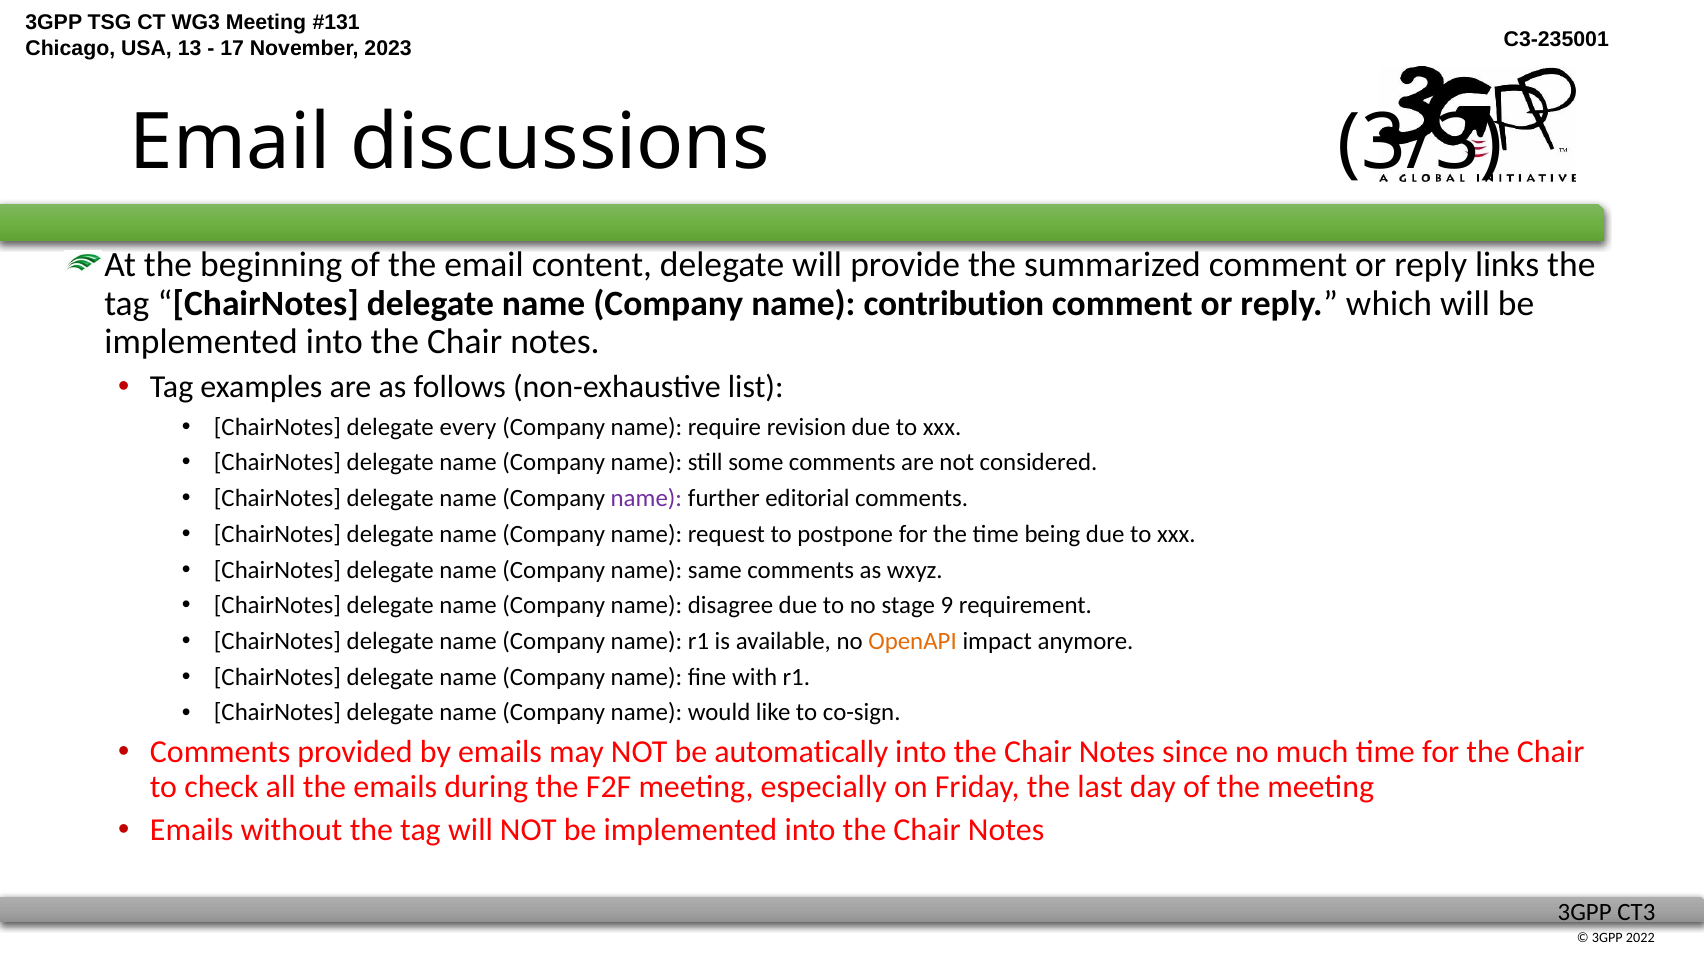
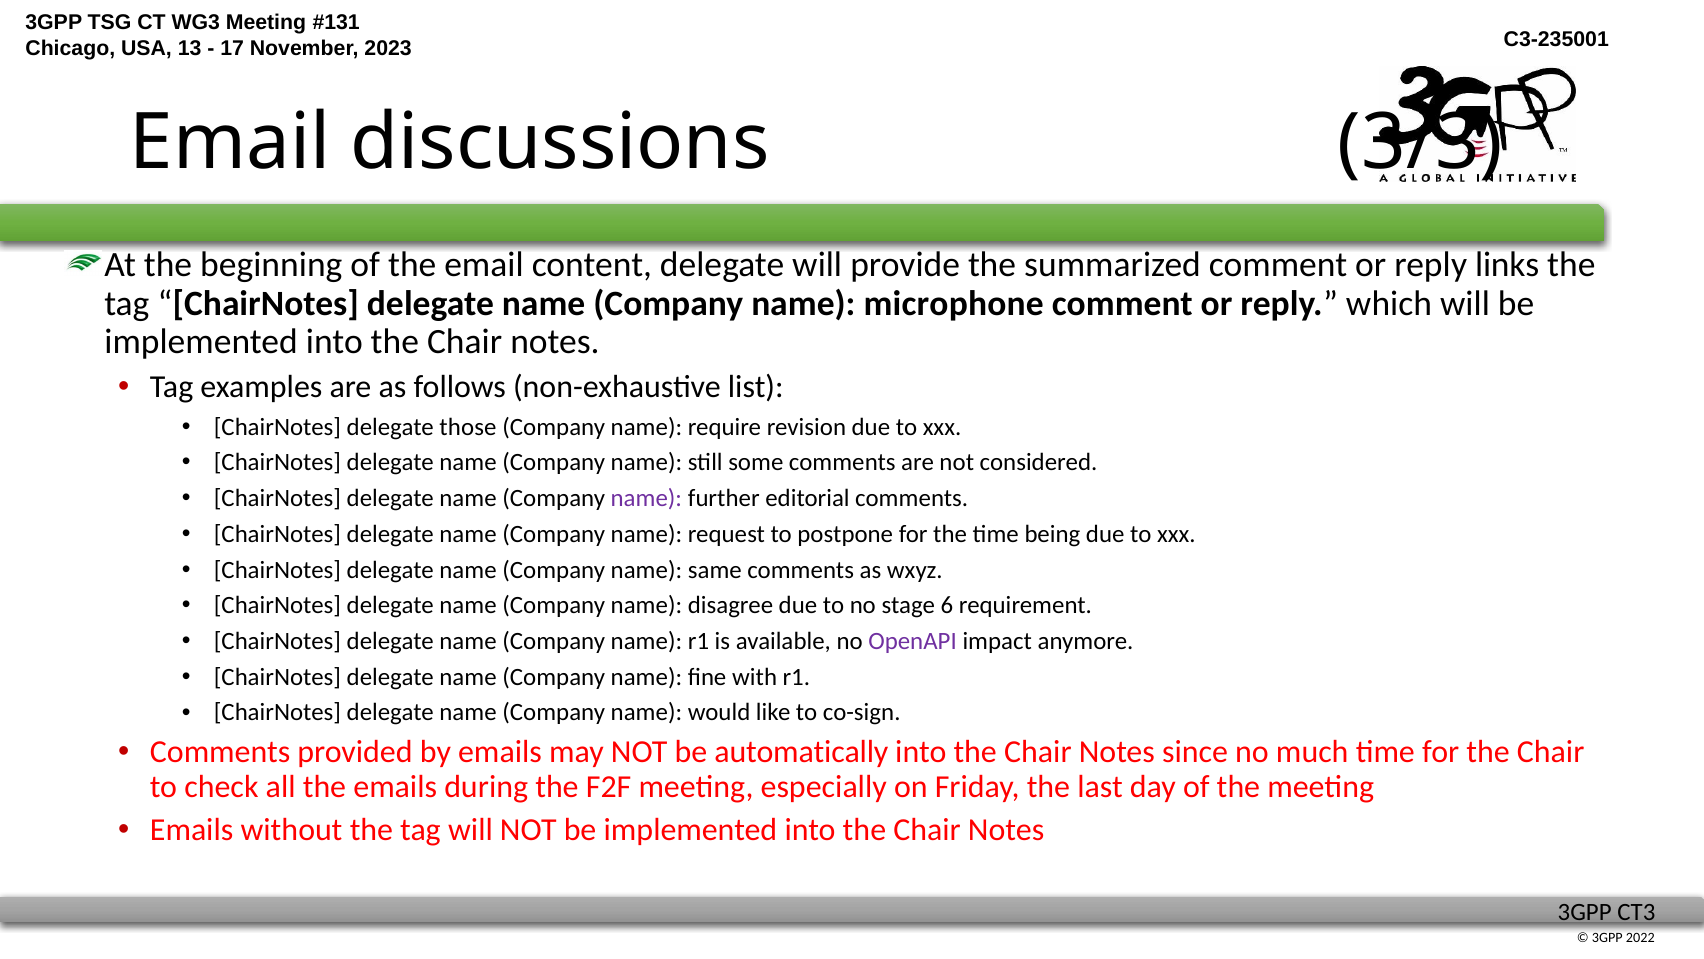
contribution: contribution -> microphone (954, 303)
every: every -> those (468, 427)
9: 9 -> 6 (947, 605)
OpenAPI colour: orange -> purple (913, 641)
